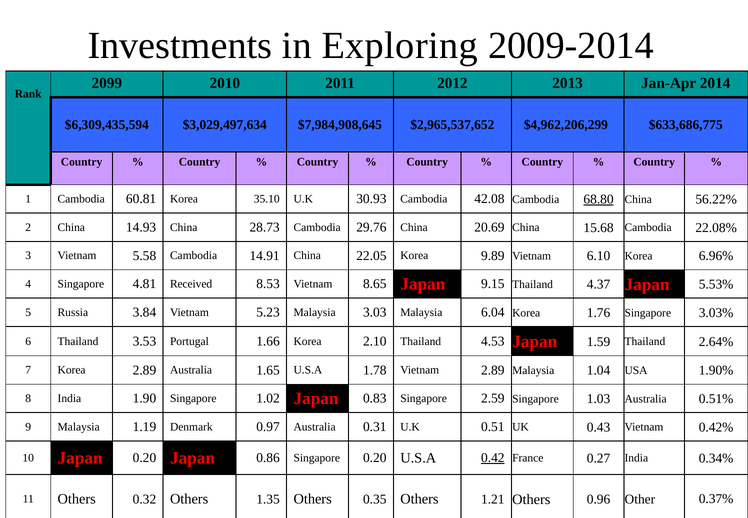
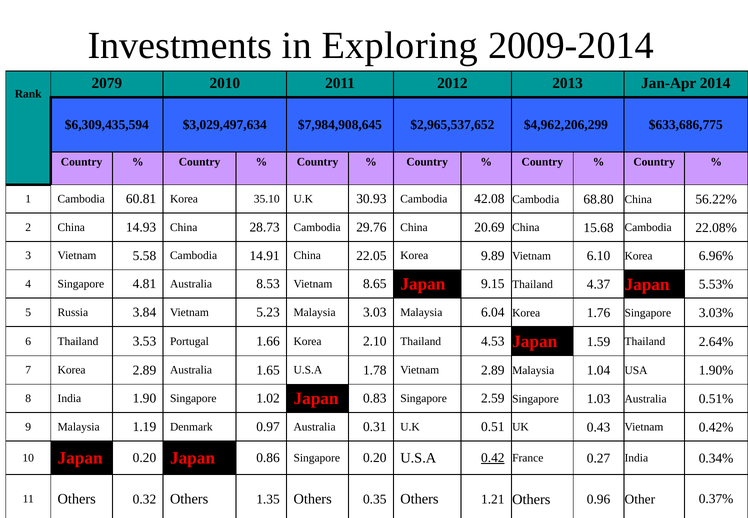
2099: 2099 -> 2079 (107, 83)
68.80 underline: present -> none (599, 199)
4.81 Received: Received -> Australia (191, 284)
